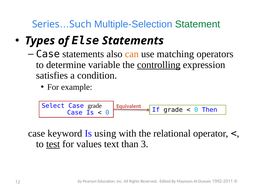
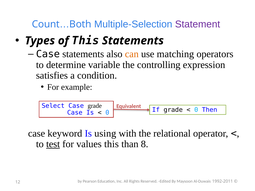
Series: Series -> Count (46, 24)
Such: Such -> Both (80, 24)
Statement colour: green -> purple (198, 24)
of Else: Else -> This (85, 41)
controlling underline: present -> none (159, 65)
values text: text -> this (111, 144)
3: 3 -> 8 (145, 144)
